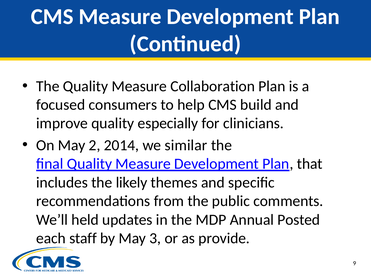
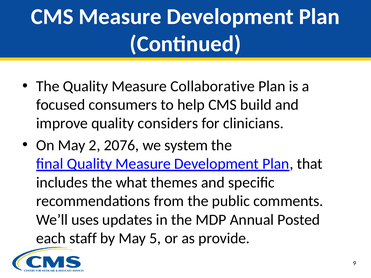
Collaboration: Collaboration -> Collaborative (213, 86)
especially: especially -> considers (168, 124)
2014: 2014 -> 2076 (121, 145)
similar: similar -> system (186, 145)
likely: likely -> what (132, 183)
held: held -> uses (85, 220)
3: 3 -> 5 (155, 238)
